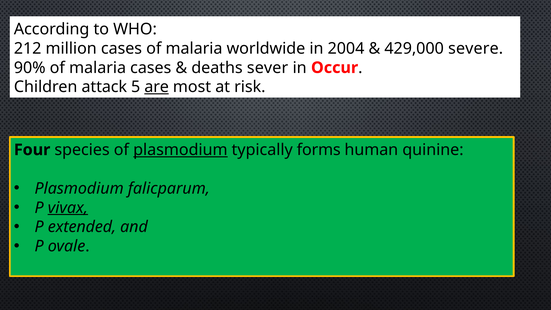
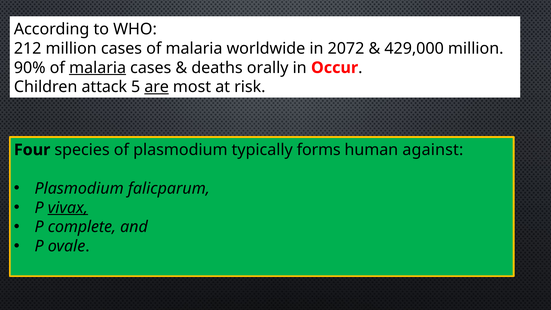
2004: 2004 -> 2072 (346, 48)
429,000 severe: severe -> million (476, 48)
malaria underline: none -> present (98, 68)
sever: sever -> orally (268, 68)
plasmodium underline: present -> none (180, 150)
quinine: quinine -> against (433, 150)
extended: extended -> complete (82, 227)
